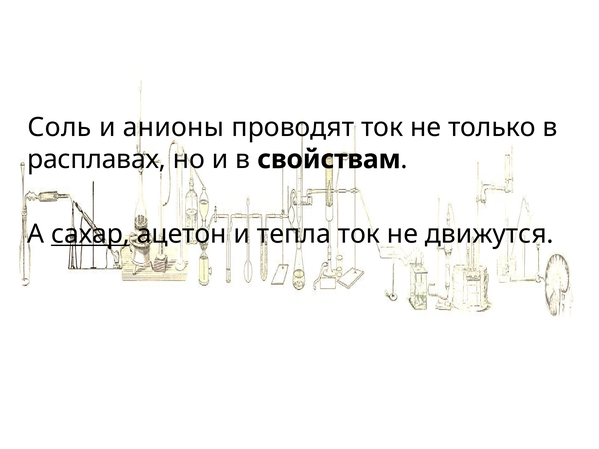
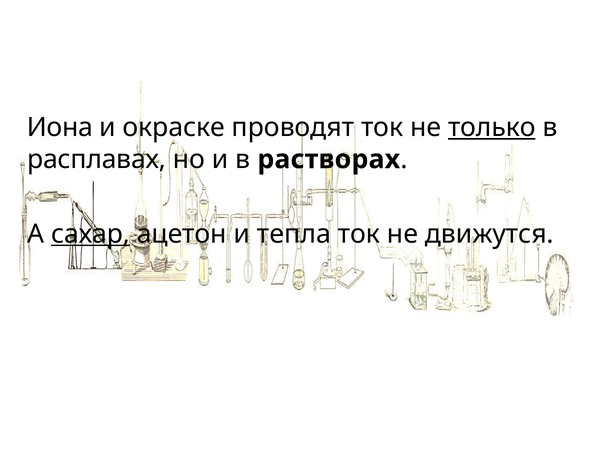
Соль: Соль -> Иона (60, 128)
анионы: анионы -> окраске (174, 128)
только underline: none -> present (492, 128)
свойствам: свойствам -> растворах (329, 159)
